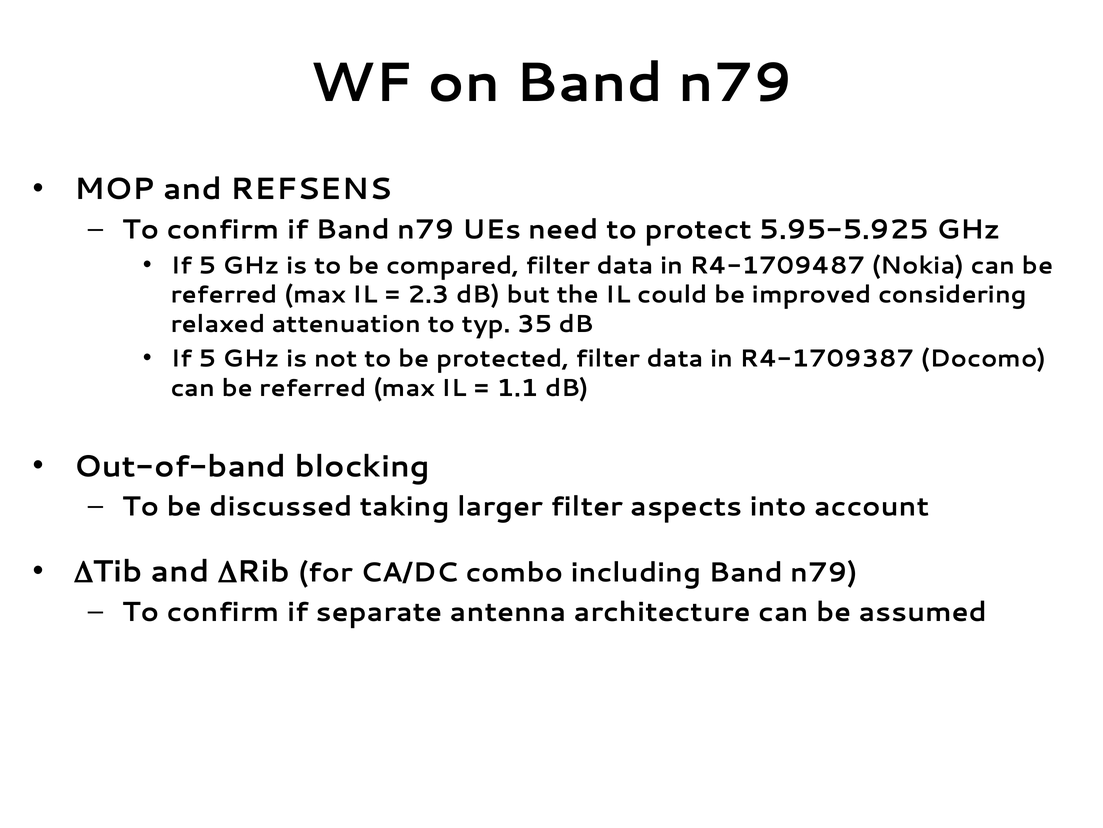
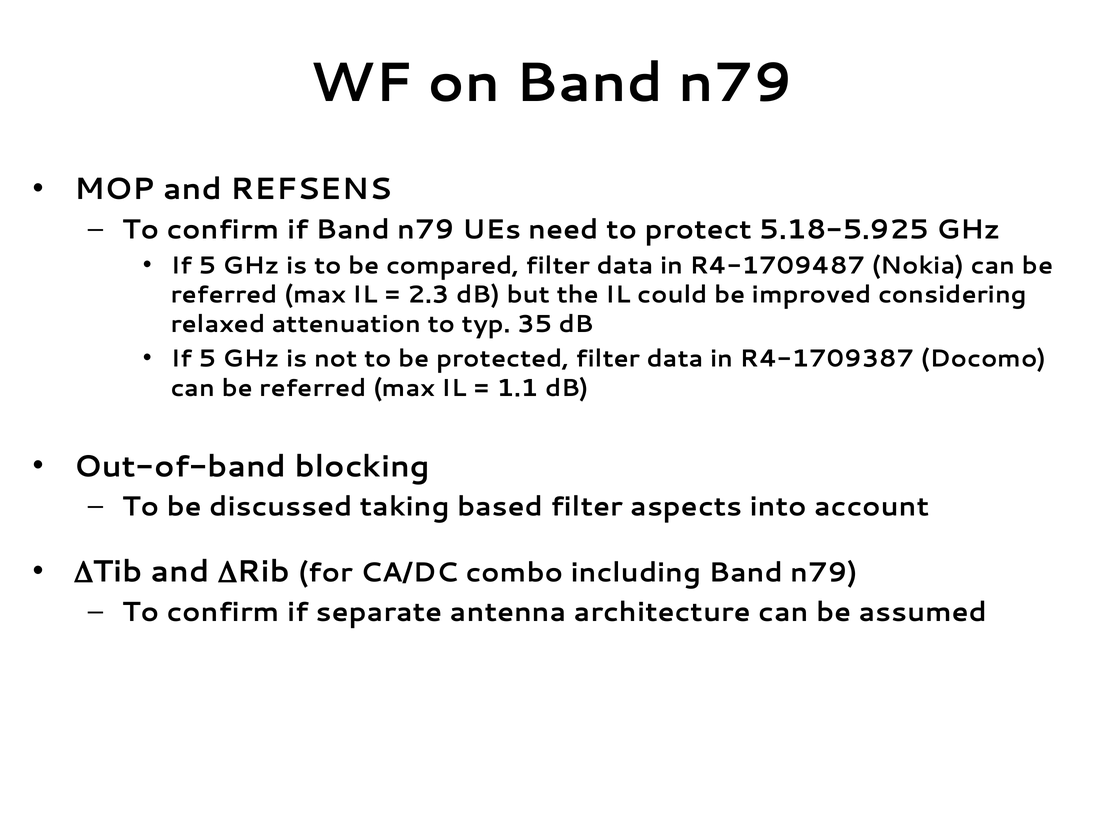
5.95-5.925: 5.95-5.925 -> 5.18-5.925 (844, 229)
larger: larger -> based (500, 506)
